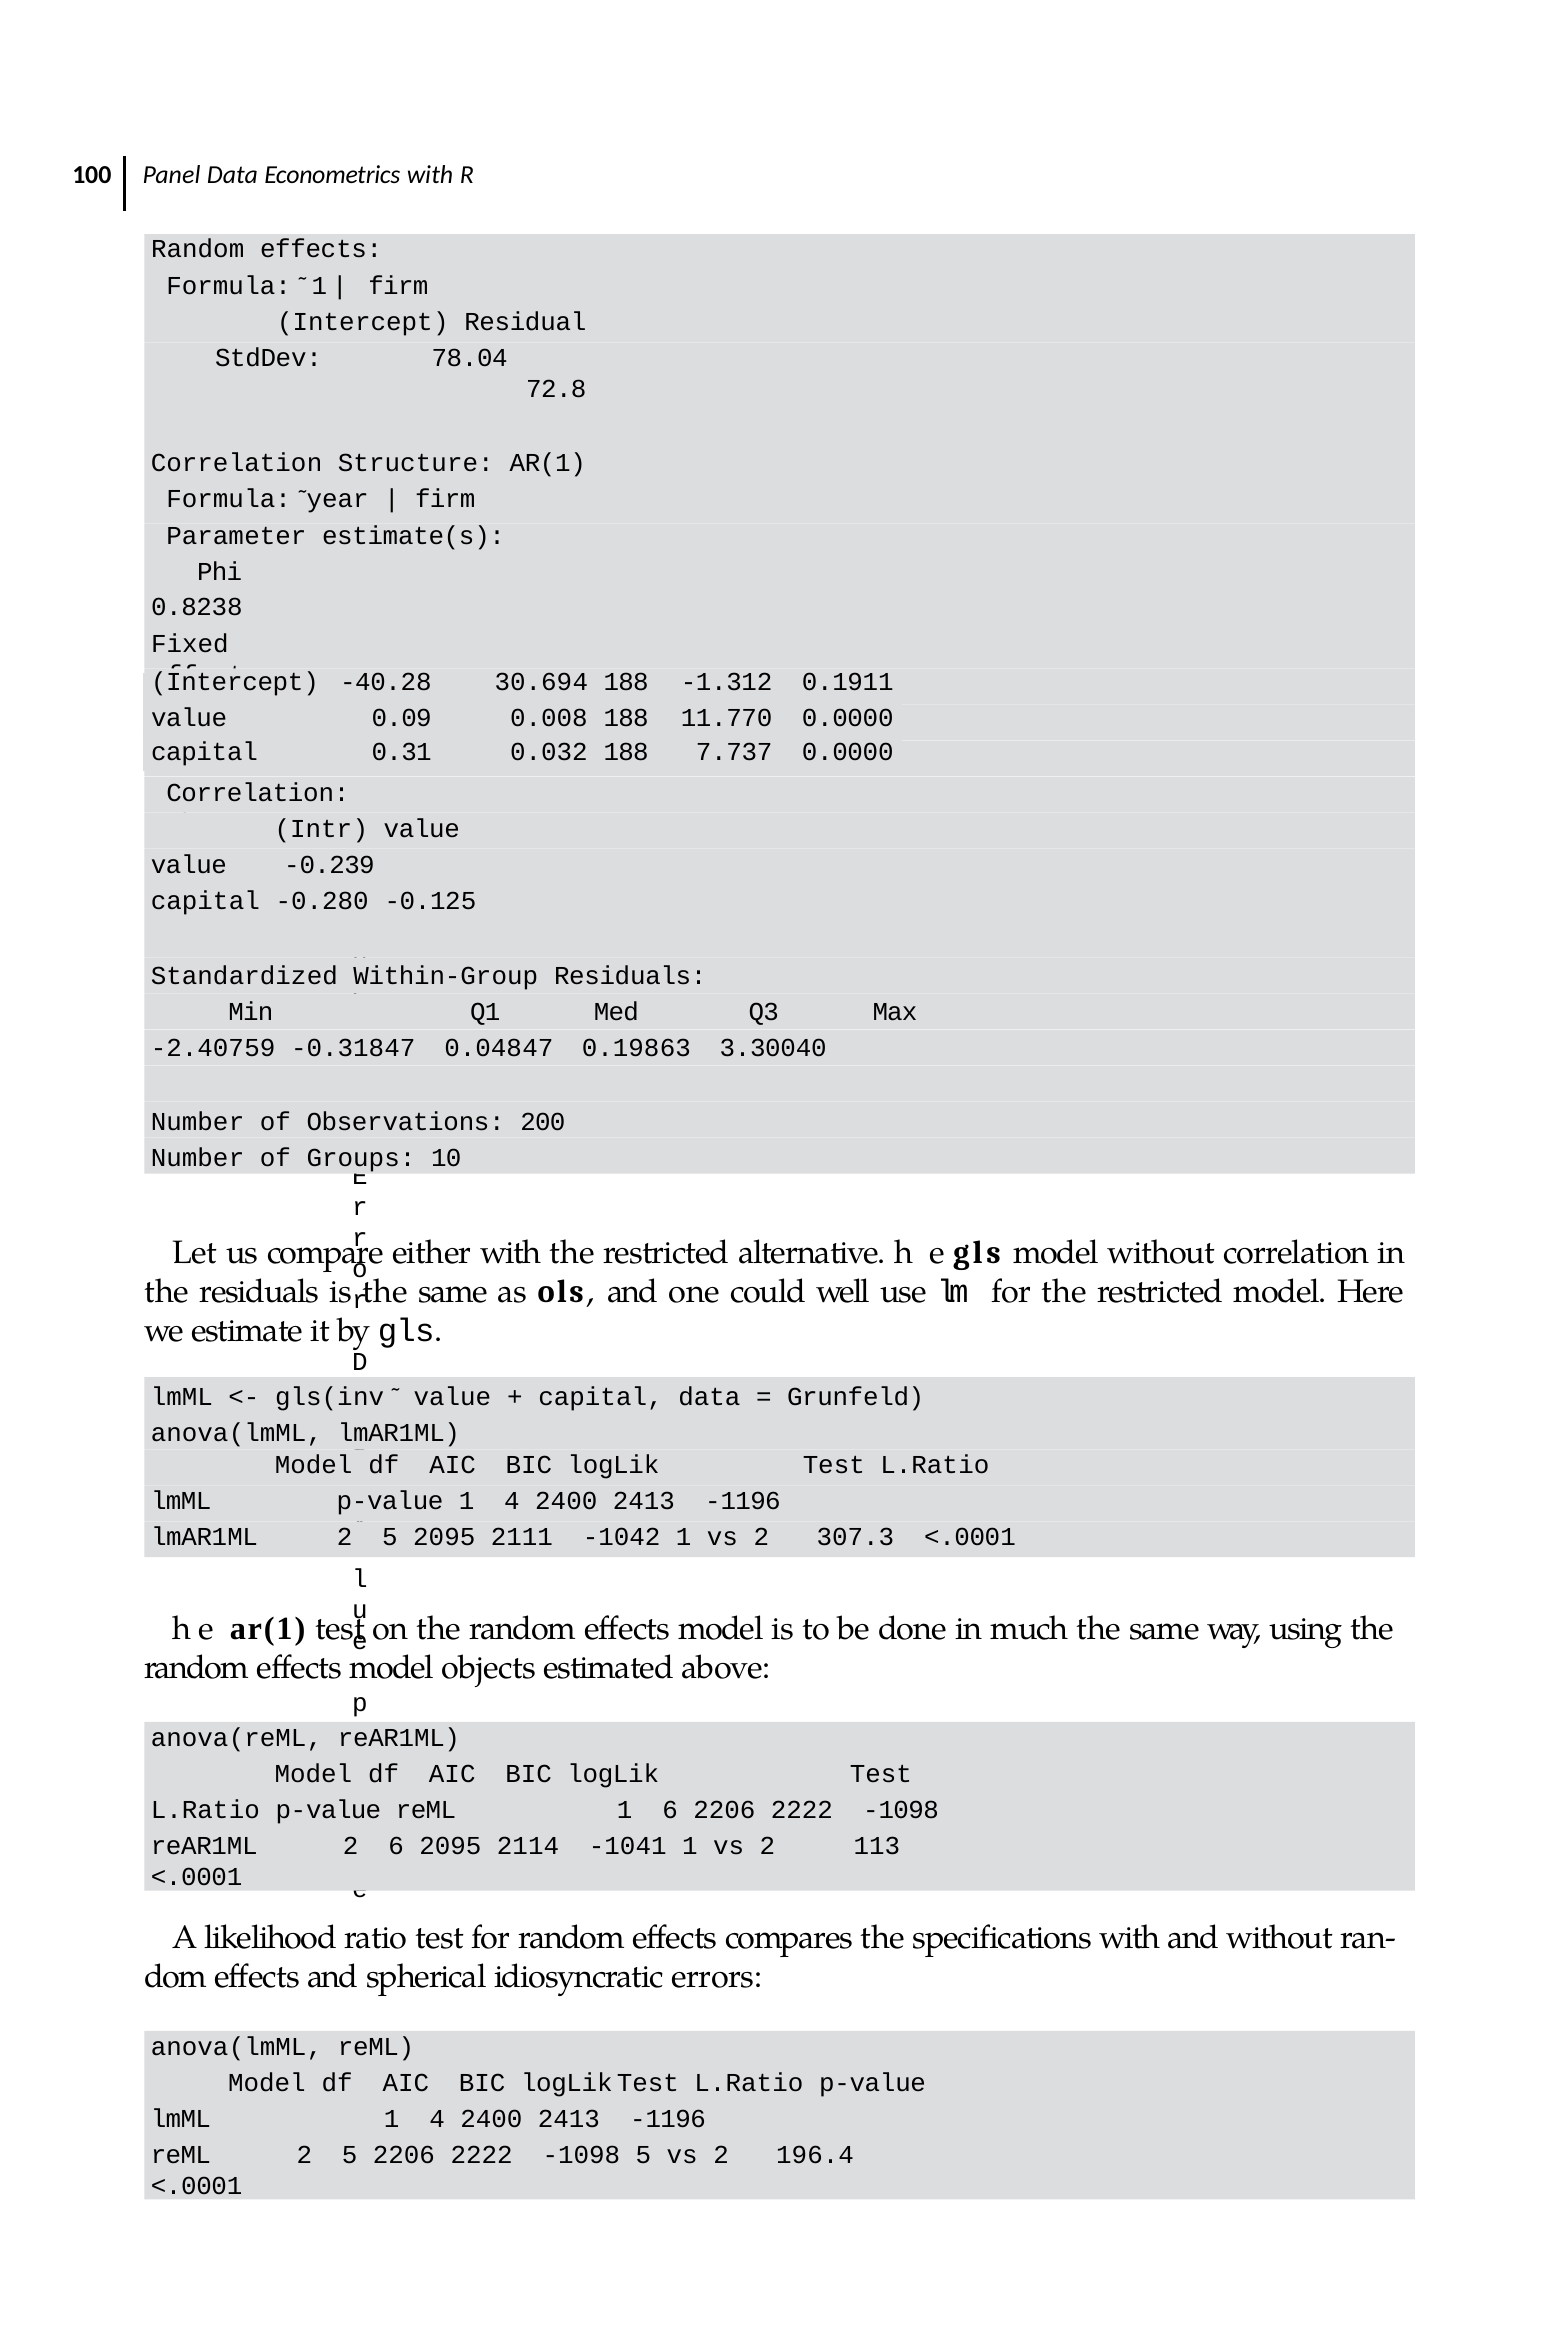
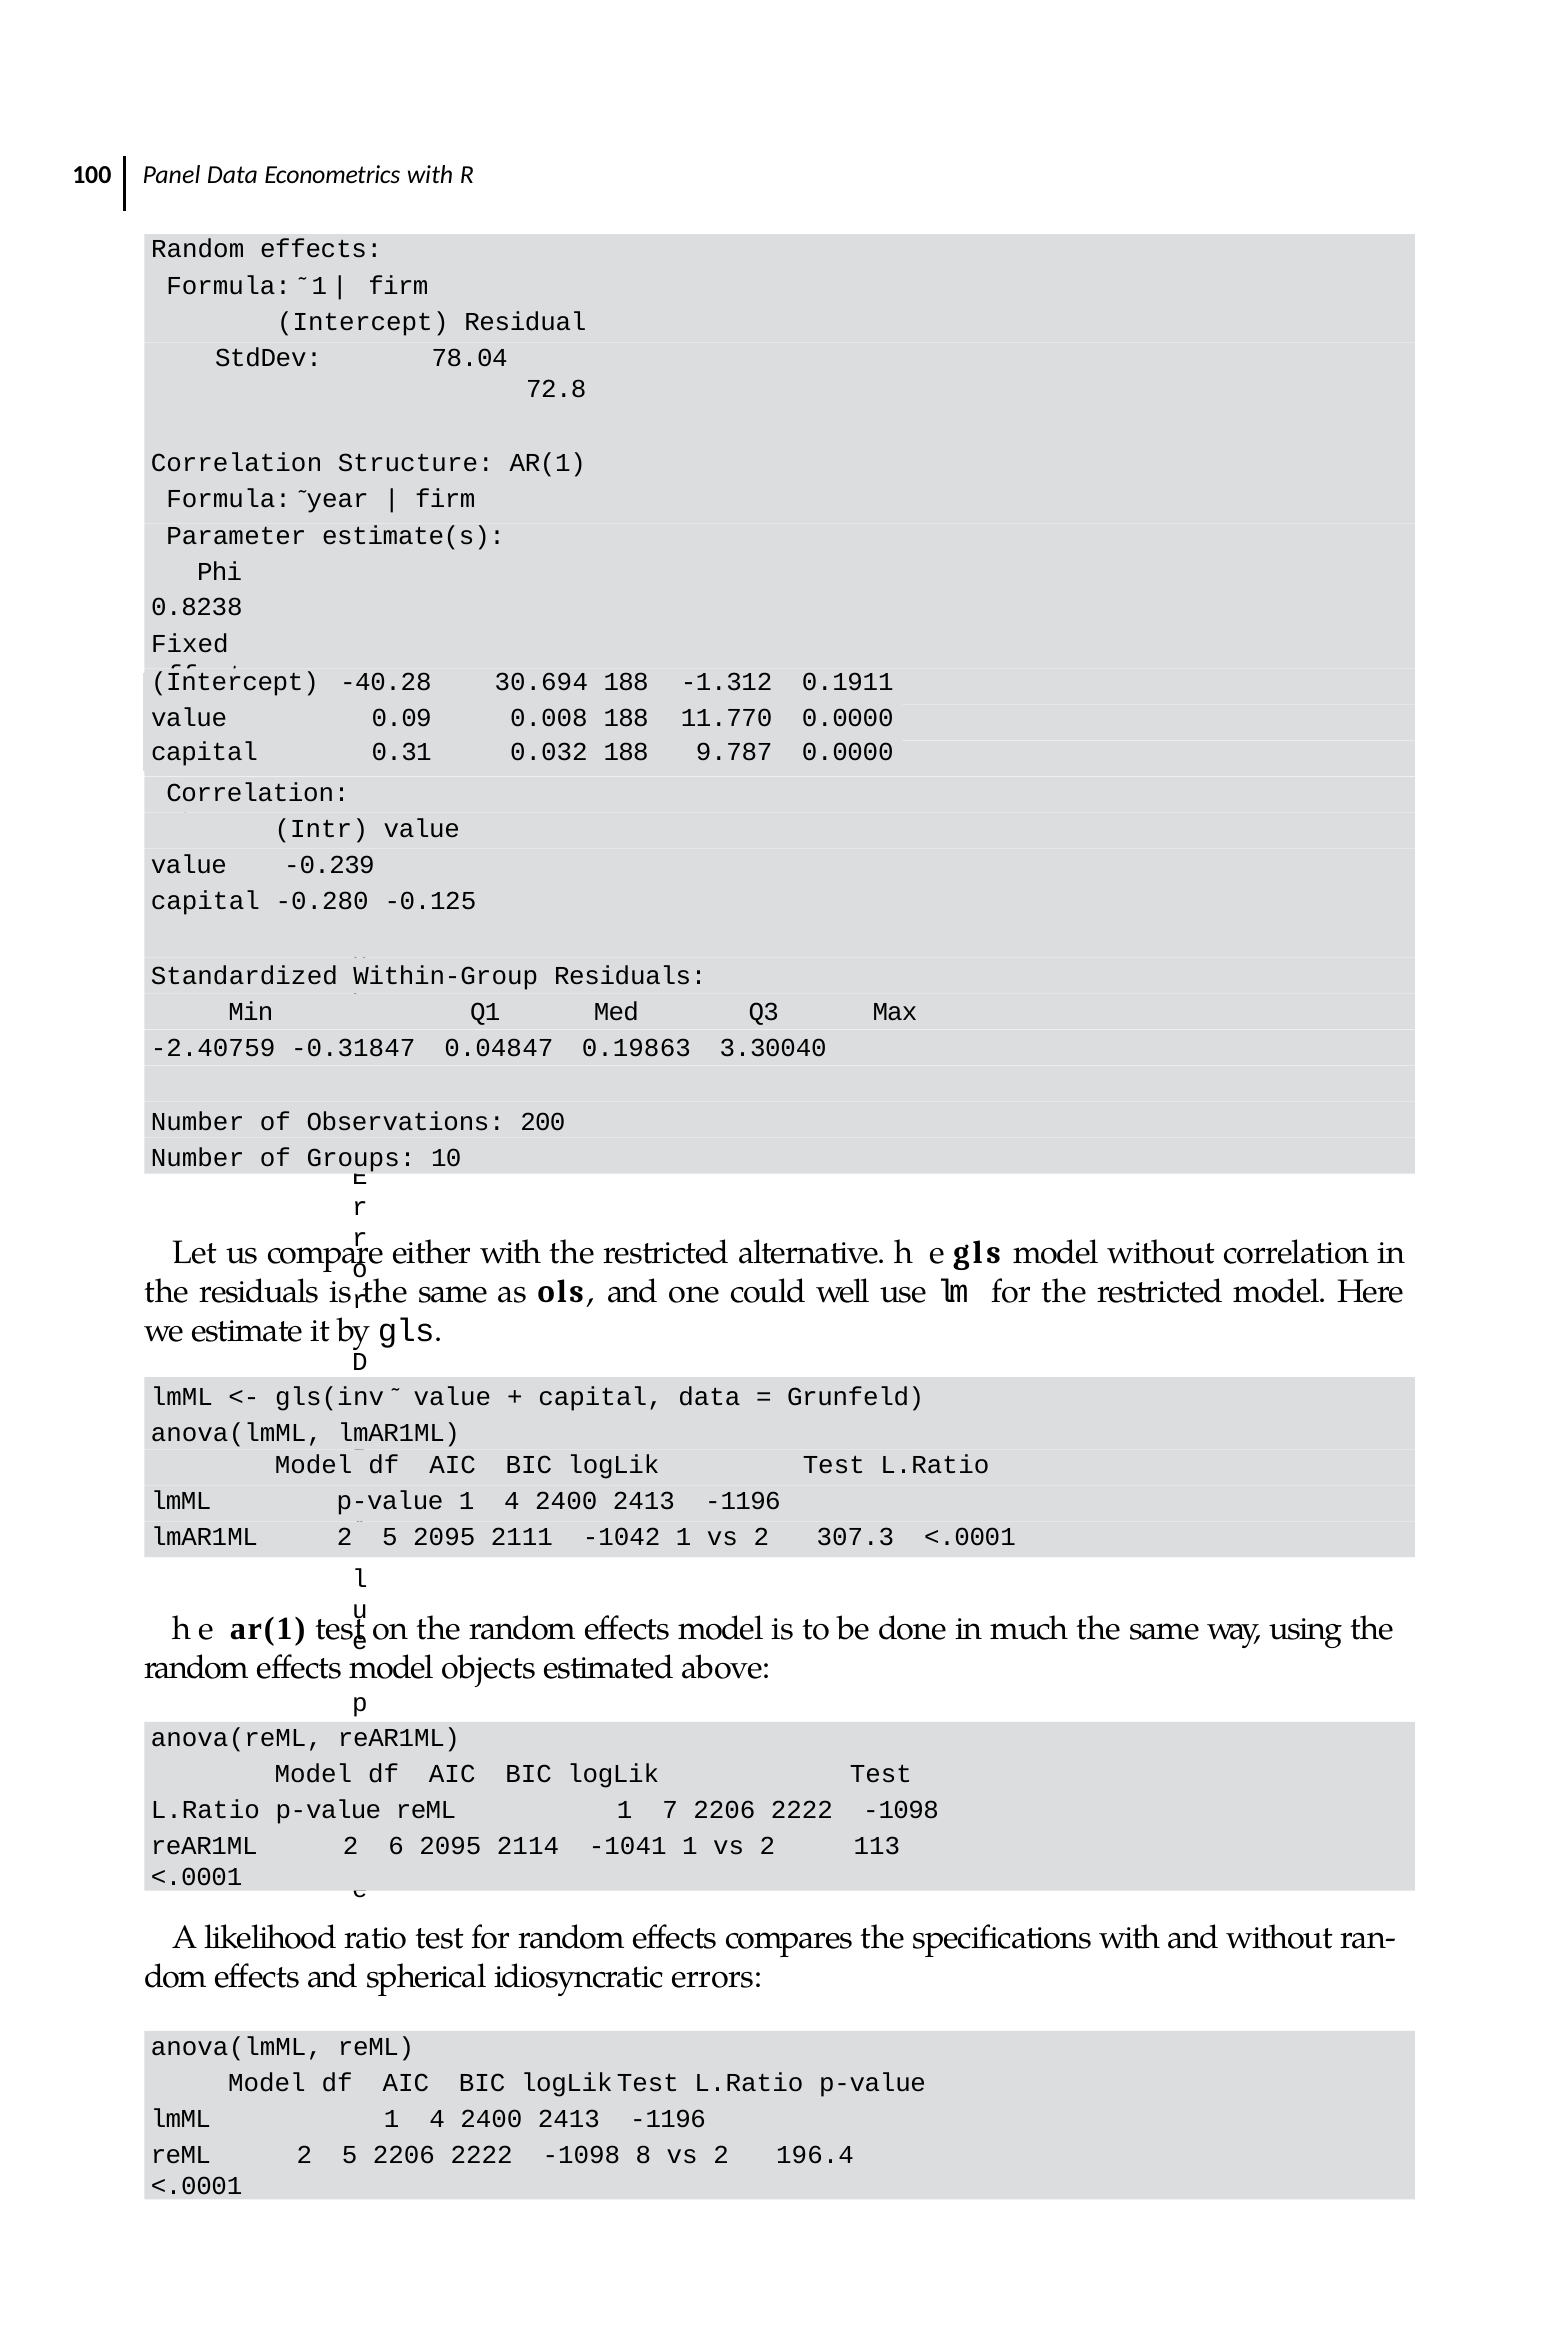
7.737: 7.737 -> 9.787 (734, 752)
1 6: 6 -> 7 (670, 1810)
-1098 5: 5 -> 8 (643, 2155)
